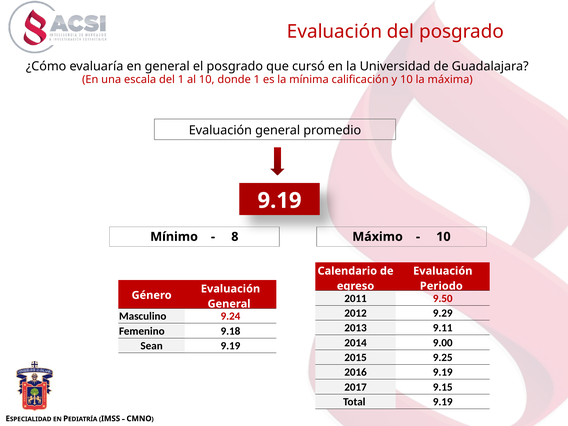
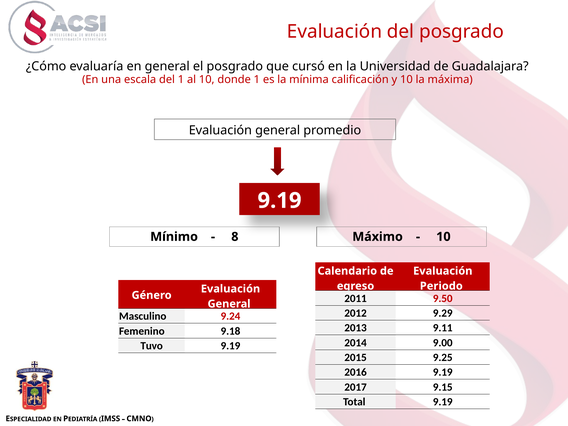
Sean: Sean -> Tuvo (152, 346)
